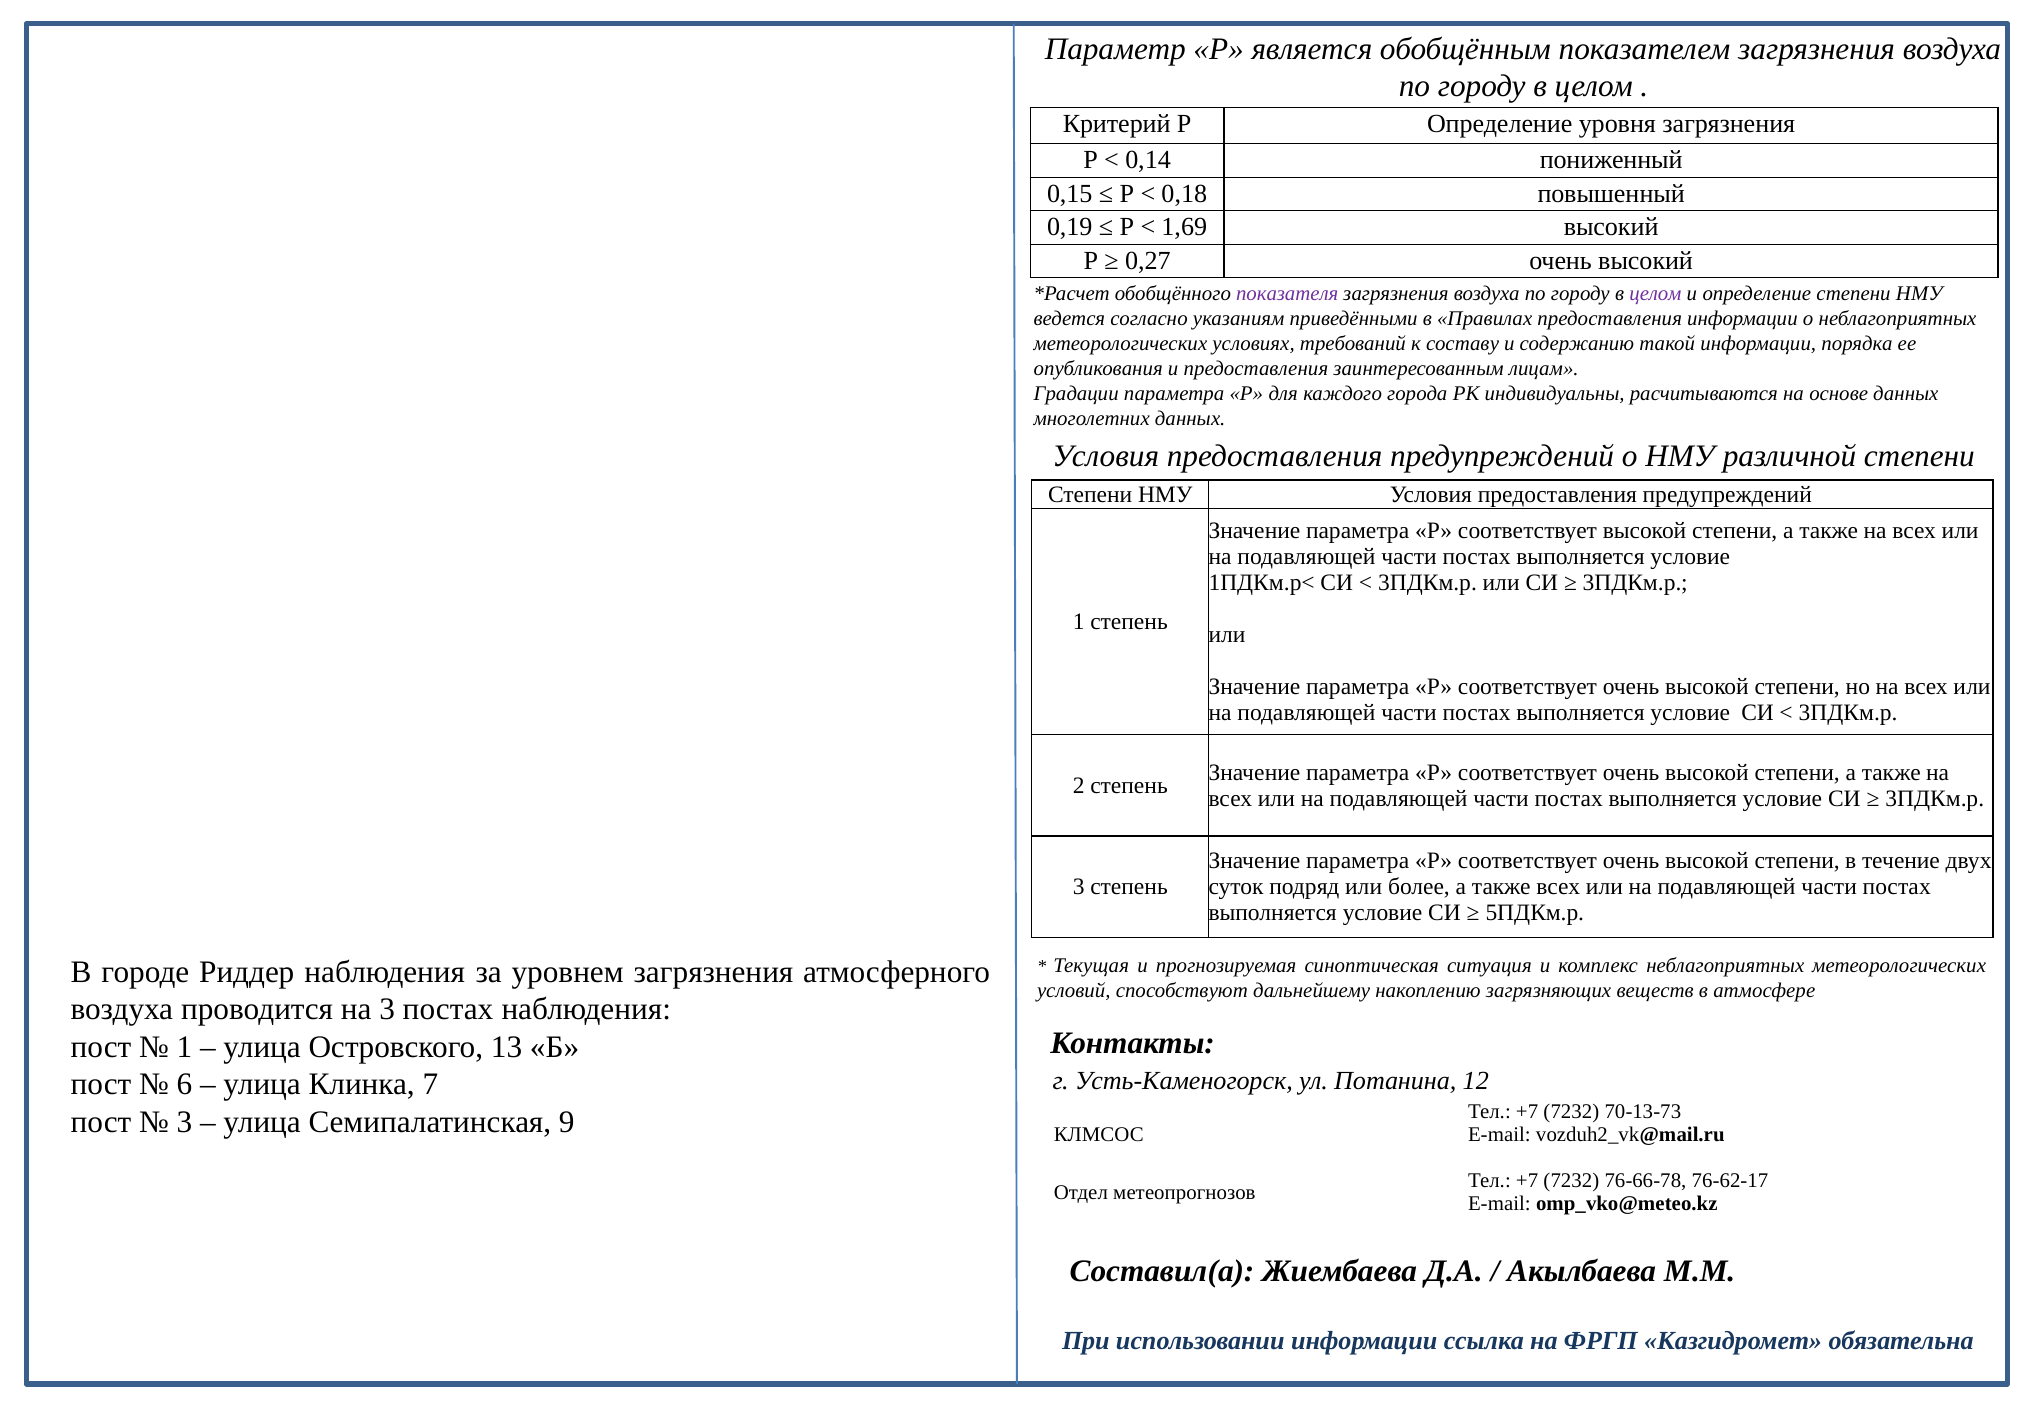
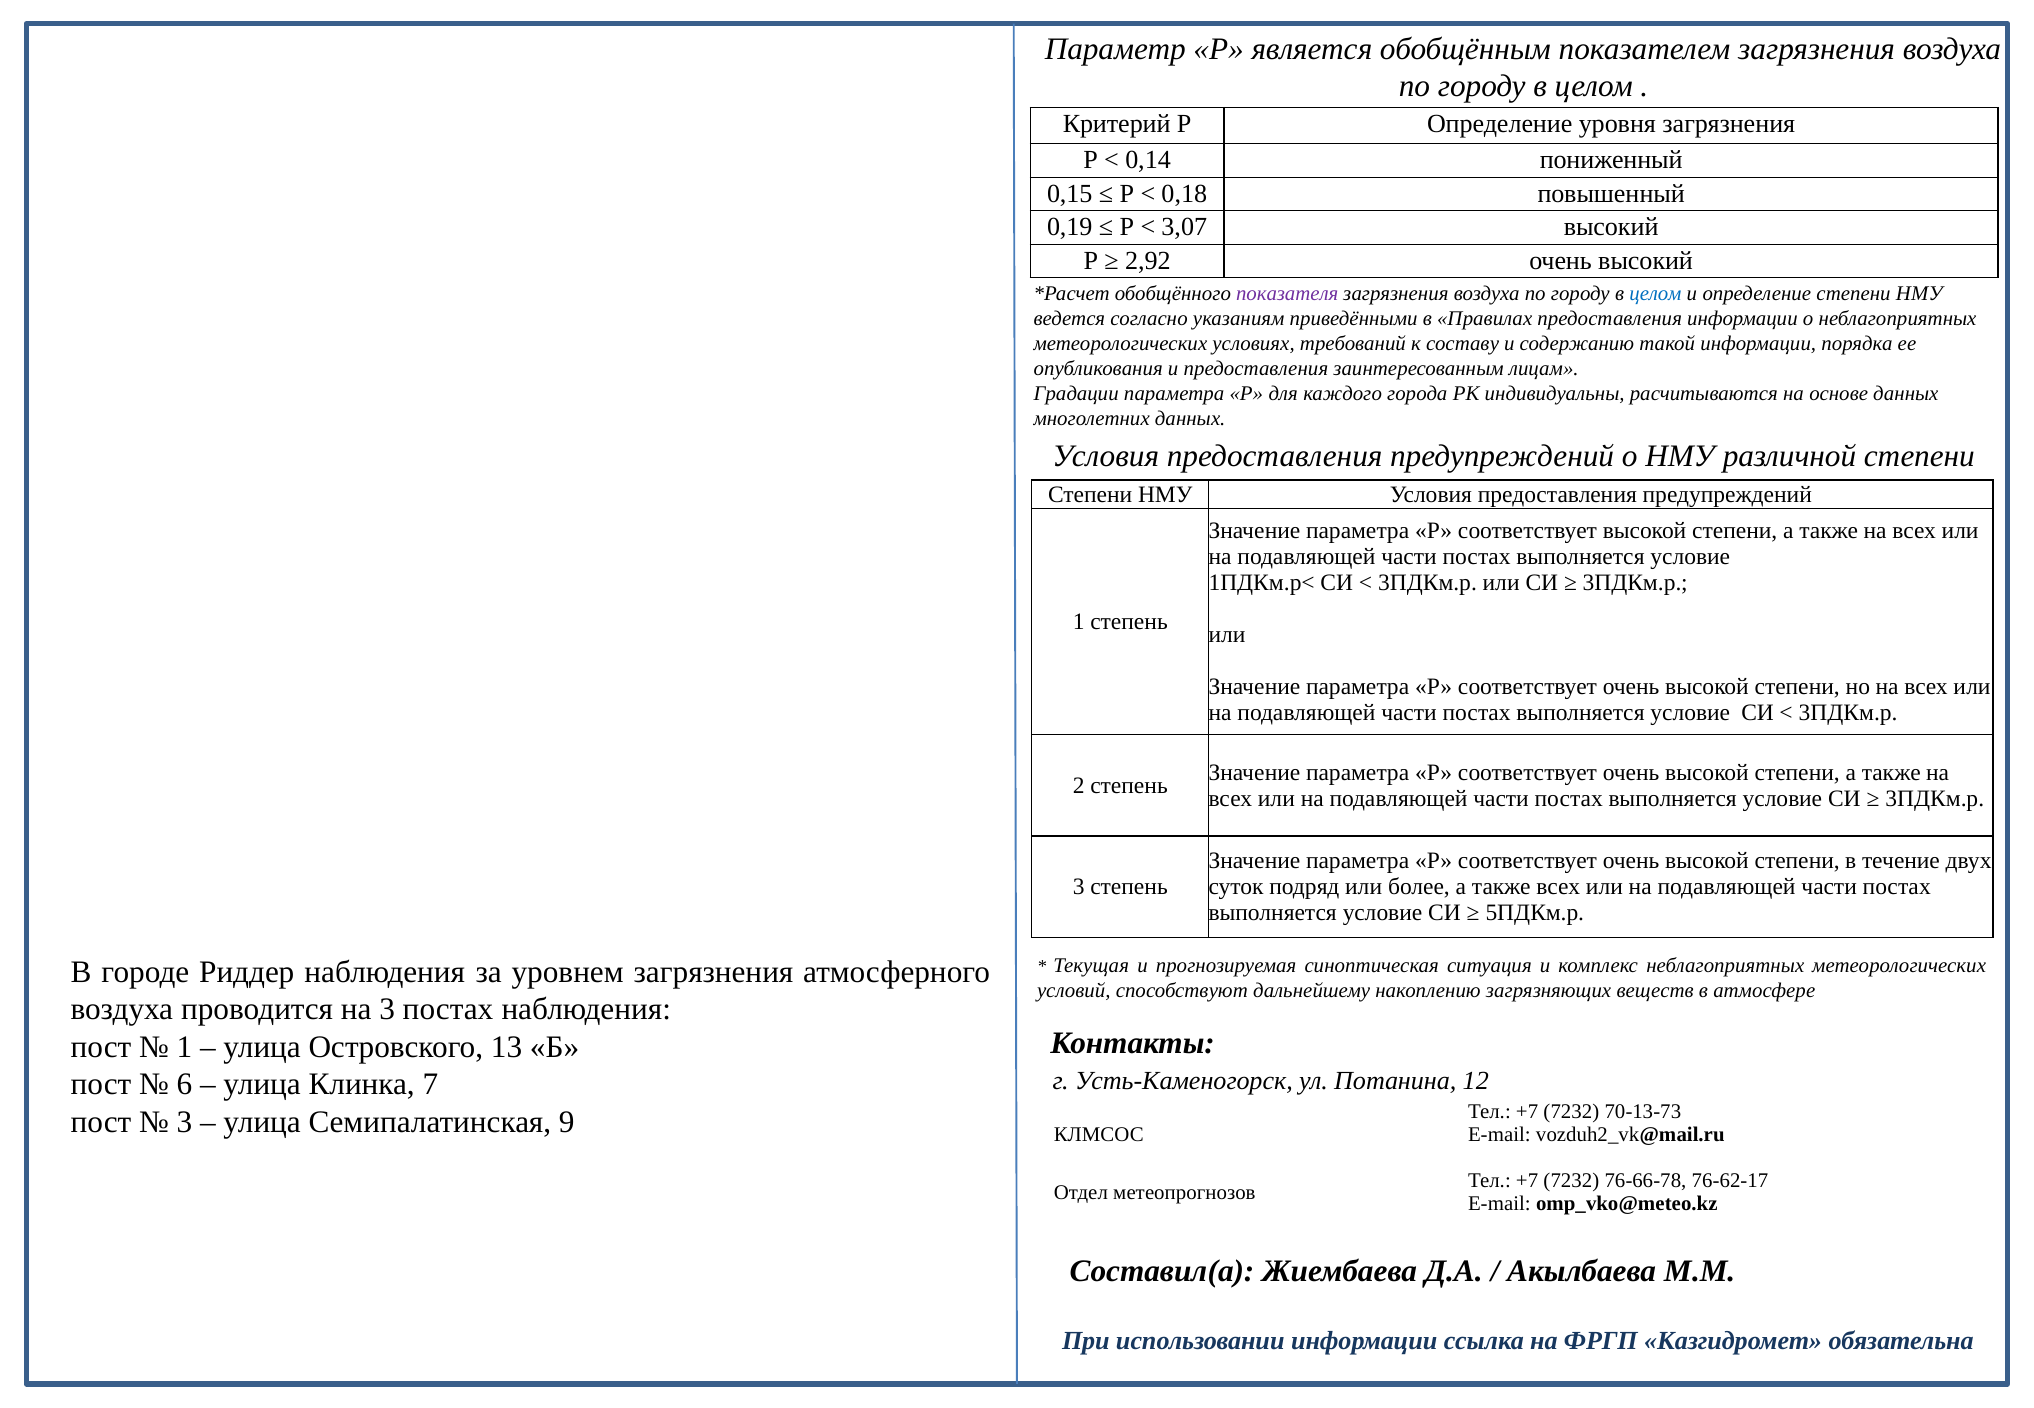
1,69: 1,69 -> 3,07 (1184, 227)
0,27: 0,27 -> 2,92 (1148, 261)
целом colour: purple -> blue (1655, 294)
